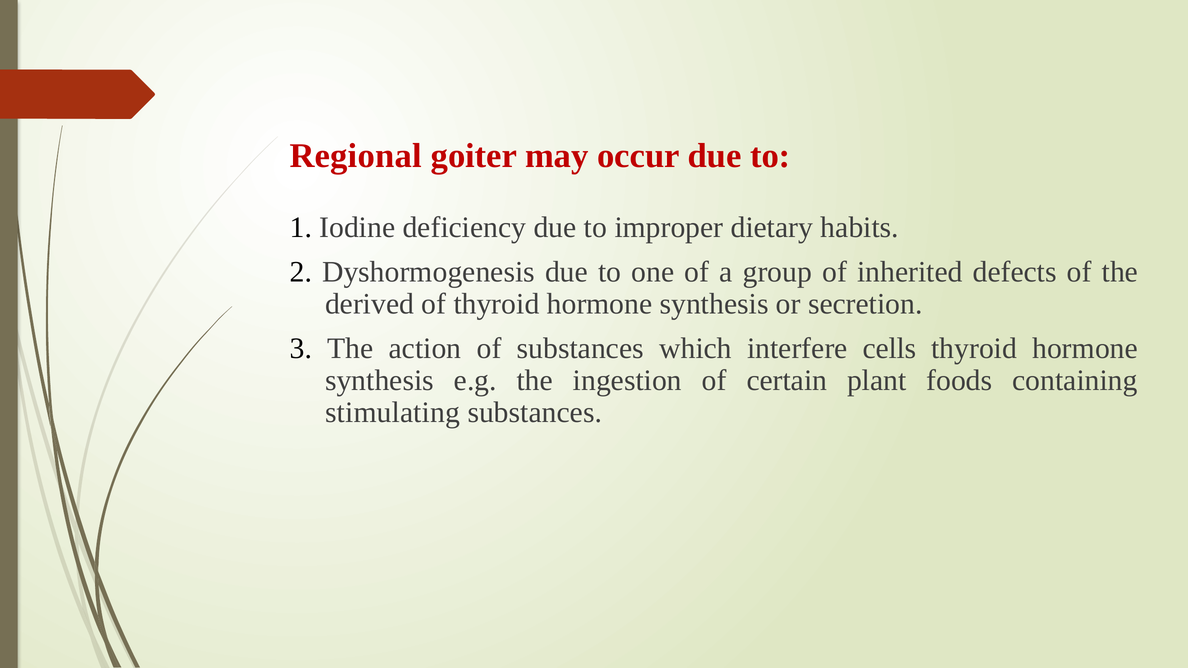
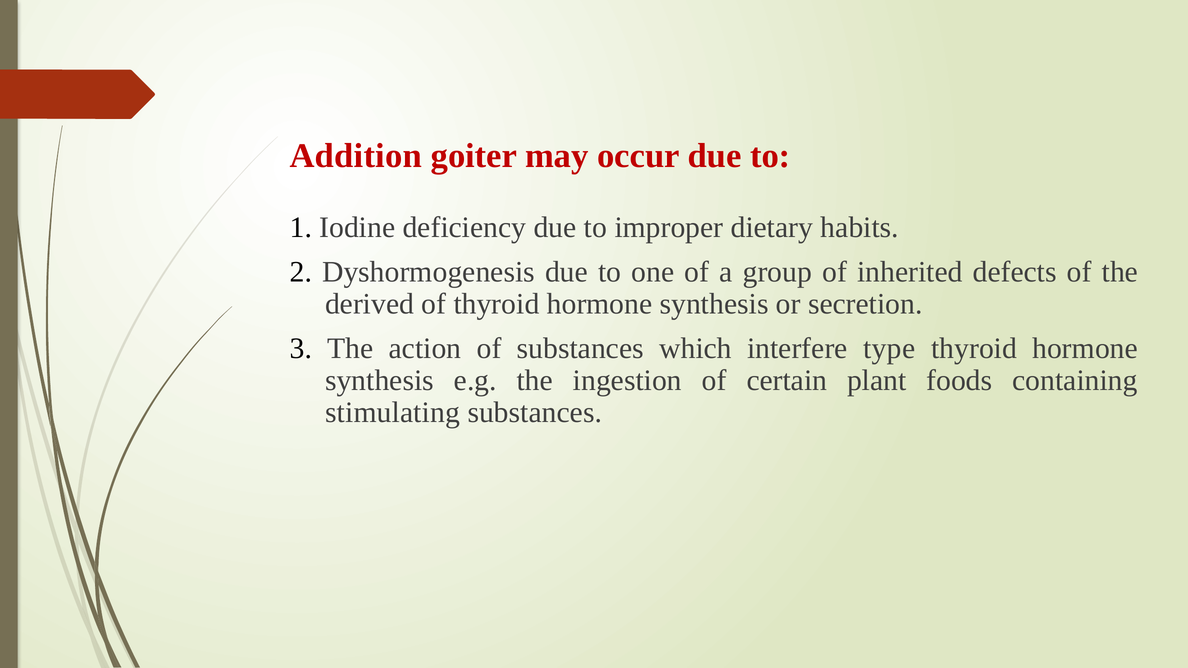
Regional: Regional -> Addition (356, 156)
cells: cells -> type (889, 348)
